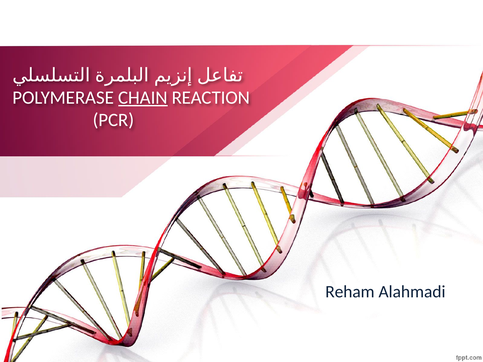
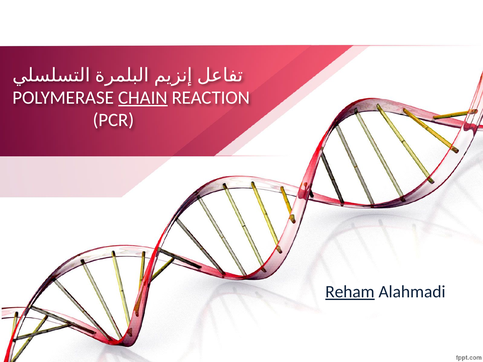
Reham underline: none -> present (350, 292)
